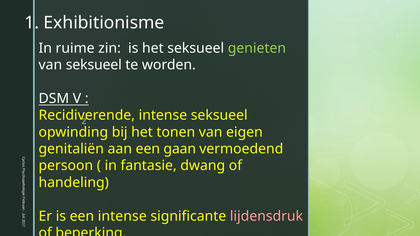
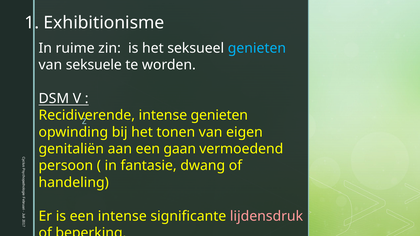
genieten colour: light green -> light blue (257, 48)
van seksueel: seksueel -> seksuele (94, 65)
intense seksueel: seksueel -> genieten (219, 115)
